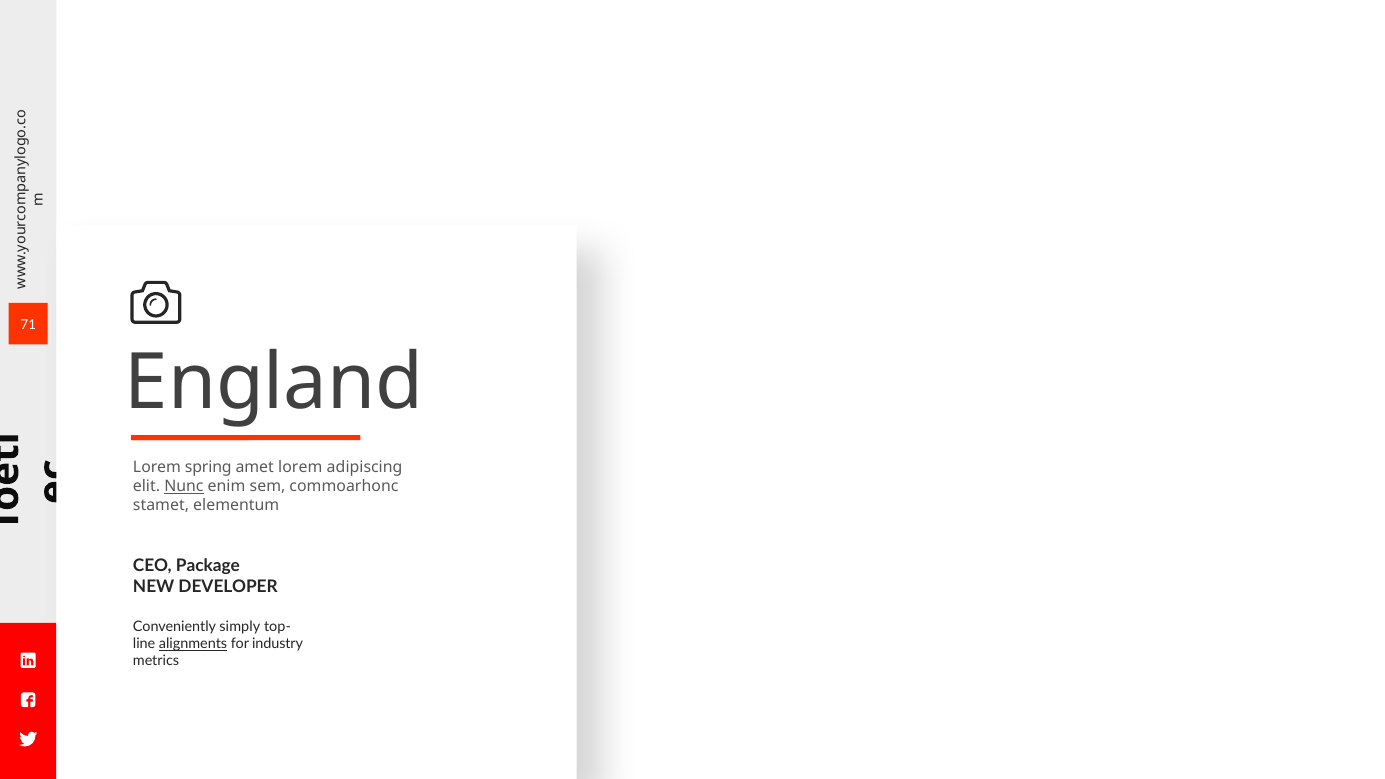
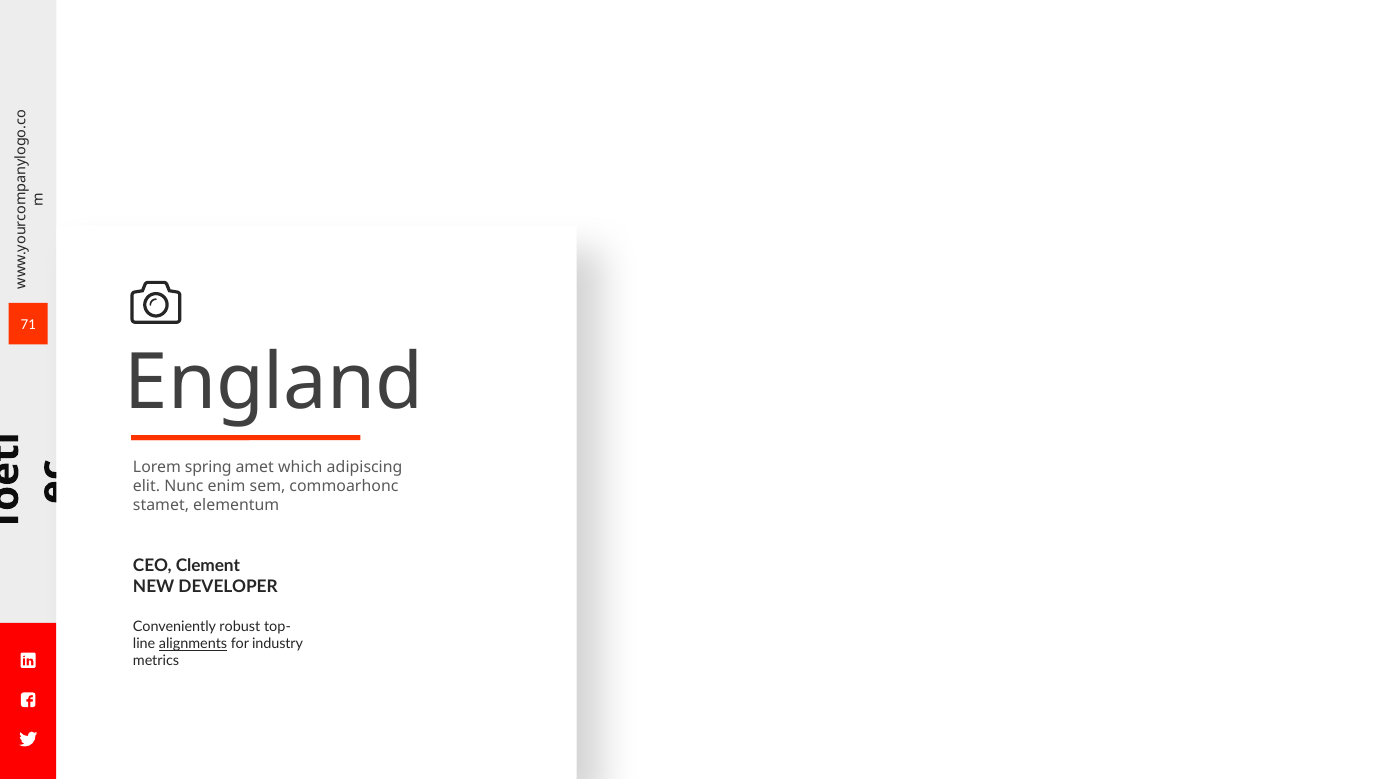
amet lorem: lorem -> which (300, 467)
Nunc underline: present -> none (184, 487)
Package: Package -> Clement (208, 566)
simply: simply -> robust (240, 626)
